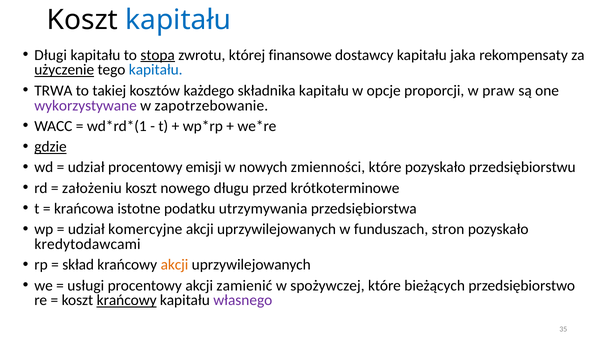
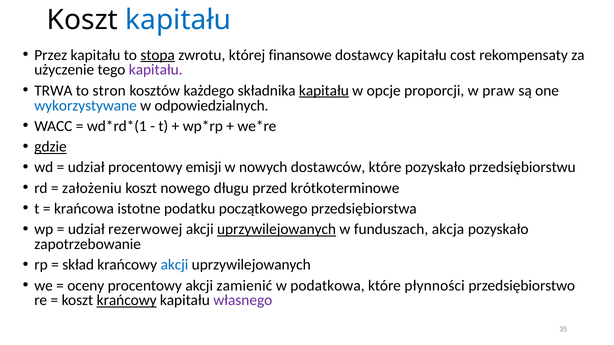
Długi: Długi -> Przez (51, 55)
jaka: jaka -> cost (463, 55)
użyczenie underline: present -> none (64, 70)
kapitału colour: blue -> purple (156, 70)
takiej: takiej -> stron (109, 91)
kapitału underline: none -> present (324, 91)
wykorzystywane colour: purple -> blue (86, 106)
zapotrzebowanie: zapotrzebowanie -> odpowiedzialnych (212, 106)
zmienności: zmienności -> dostawców (328, 168)
utrzymywania: utrzymywania -> początkowego (263, 209)
komercyjne: komercyjne -> rezerwowej (145, 230)
uprzywilejowanych underline: none -> present (277, 230)
stron: stron -> akcja (448, 230)
kredytodawcami: kredytodawcami -> zapotrzebowanie (88, 244)
akcji colour: orange -> blue (175, 265)
usługi: usługi -> oceny (86, 286)
spożywczej: spożywczej -> podatkowa (327, 286)
bieżących: bieżących -> płynności (435, 286)
